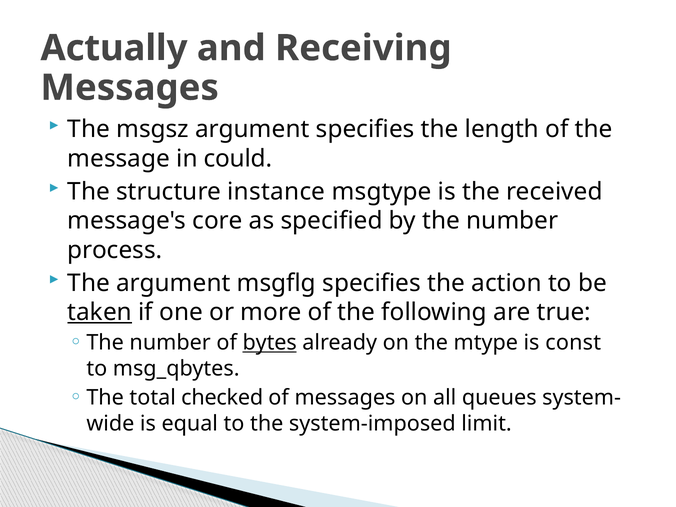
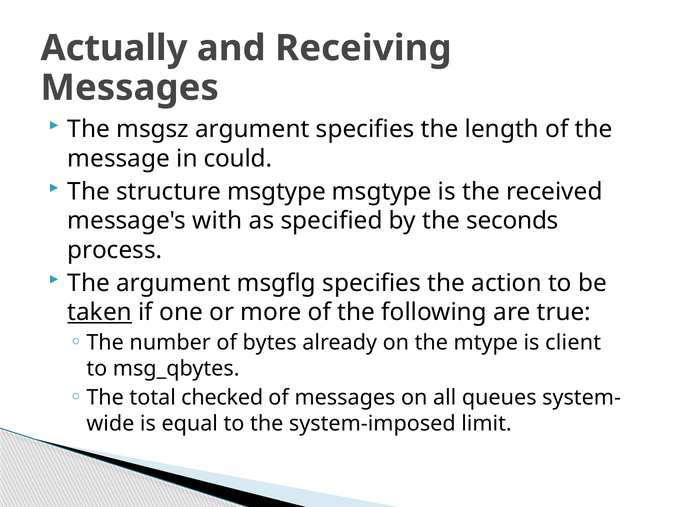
structure instance: instance -> msgtype (277, 191)
core: core -> with (217, 221)
by the number: number -> seconds (512, 221)
bytes underline: present -> none (270, 343)
const: const -> client (573, 343)
